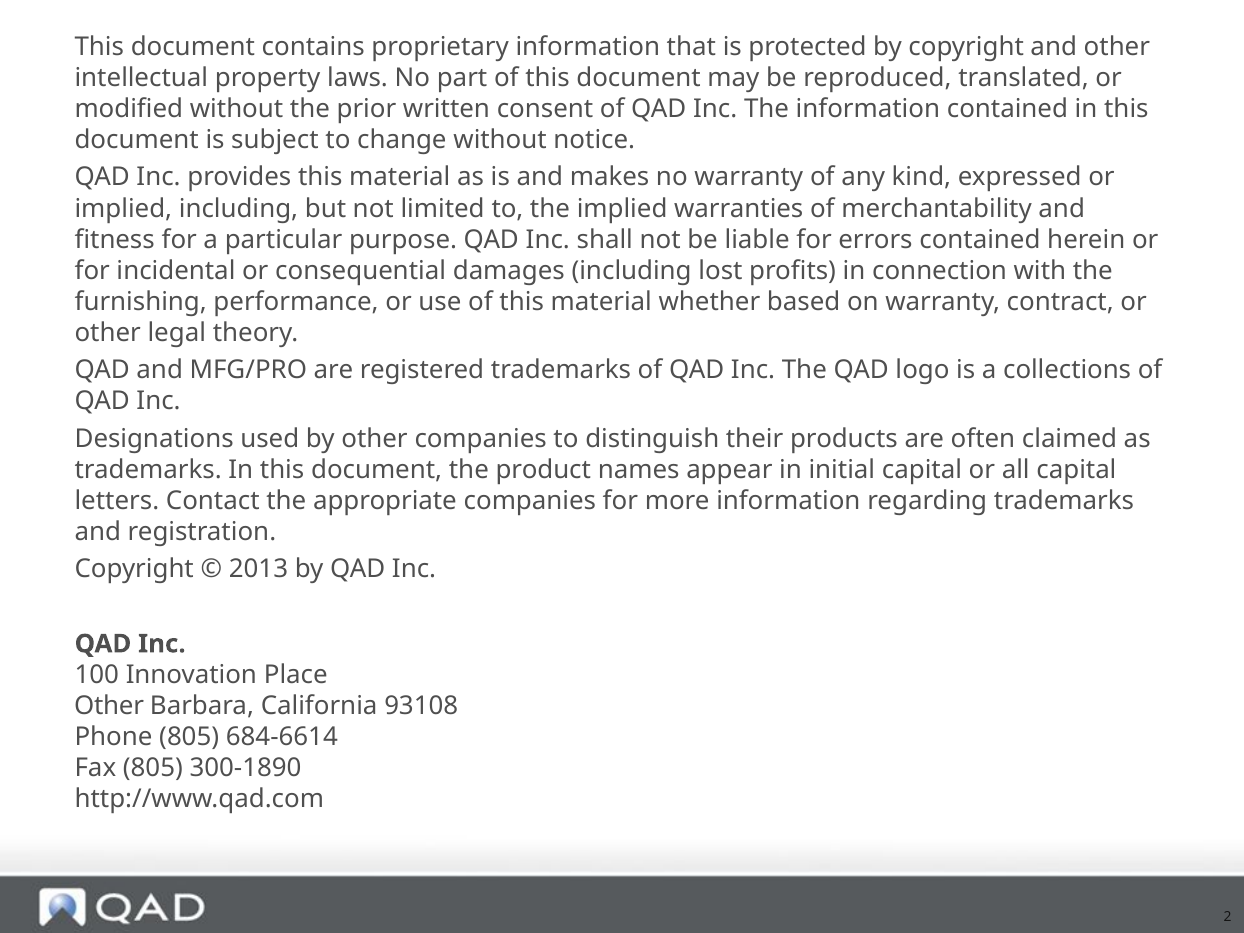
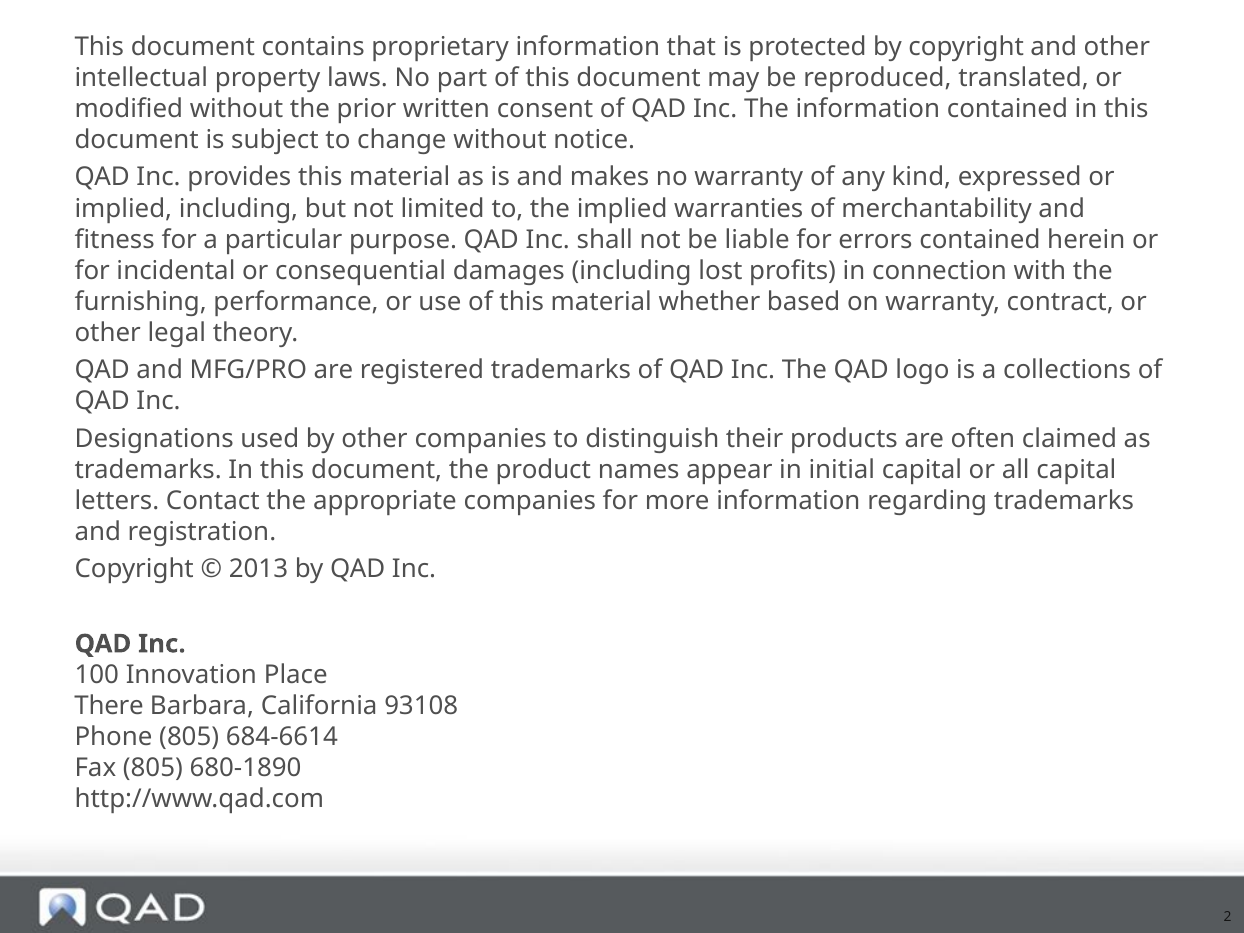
Other: Other -> There (109, 706)
300-1890: 300-1890 -> 680-1890 (246, 768)
